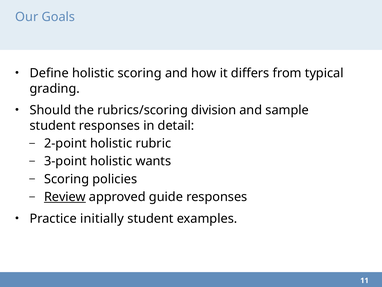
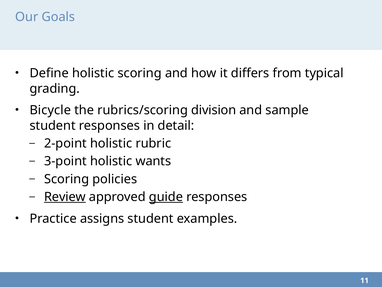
Should: Should -> Bicycle (50, 110)
guide underline: none -> present (166, 197)
initially: initially -> assigns (102, 218)
